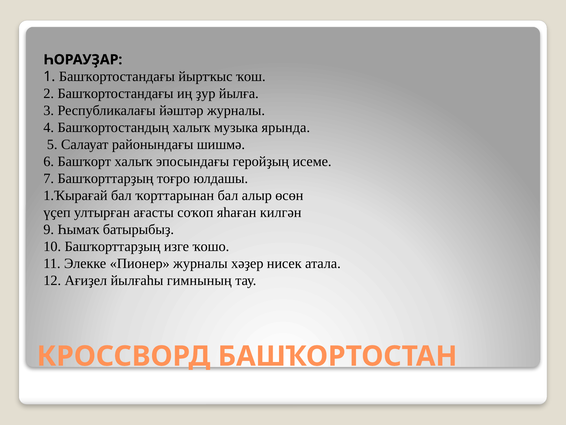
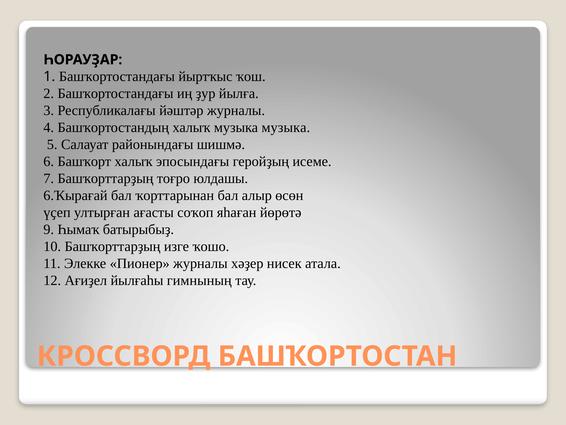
музыка ярында: ярында -> музыка (286, 127)
1.Ҡырағай: 1.Ҡырағай -> 6.Ҡырағай (75, 195)
килгән: килгән -> йөрөтә (281, 212)
